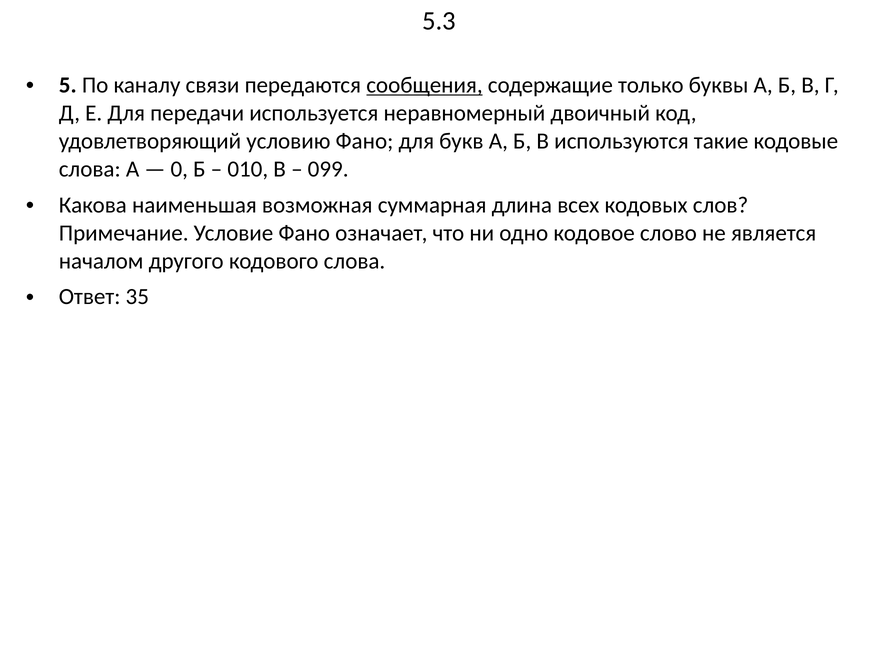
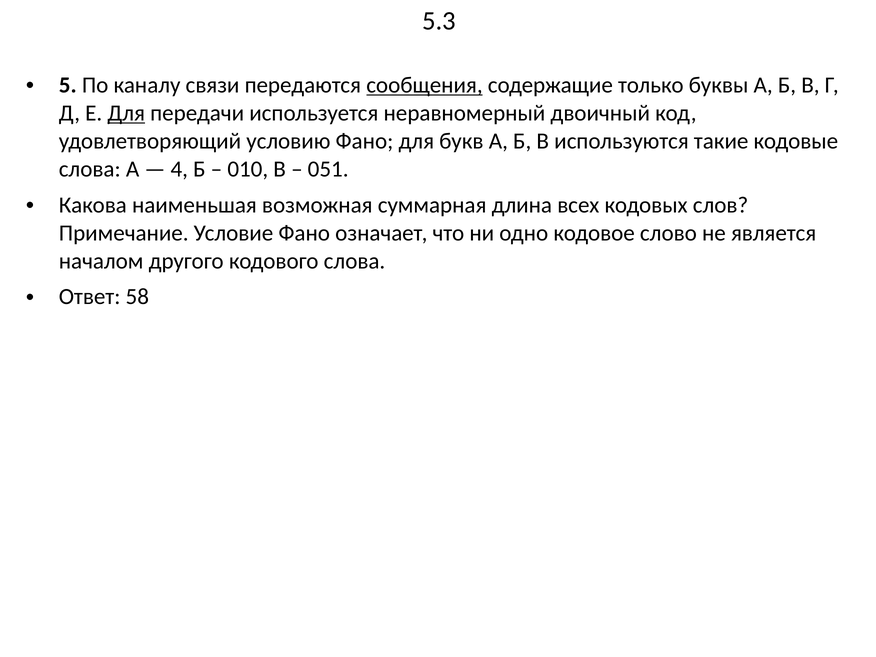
Для underline: none -> present (126, 113)
0: 0 -> 4 (179, 169)
099: 099 -> 051 (328, 169)
35: 35 -> 58 (137, 297)
